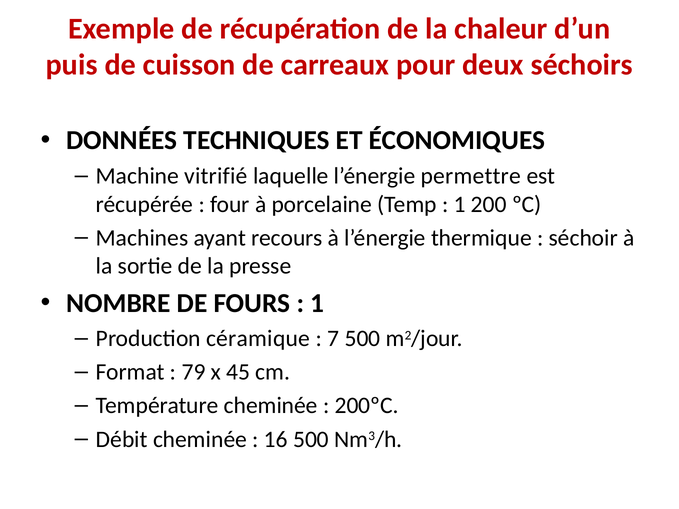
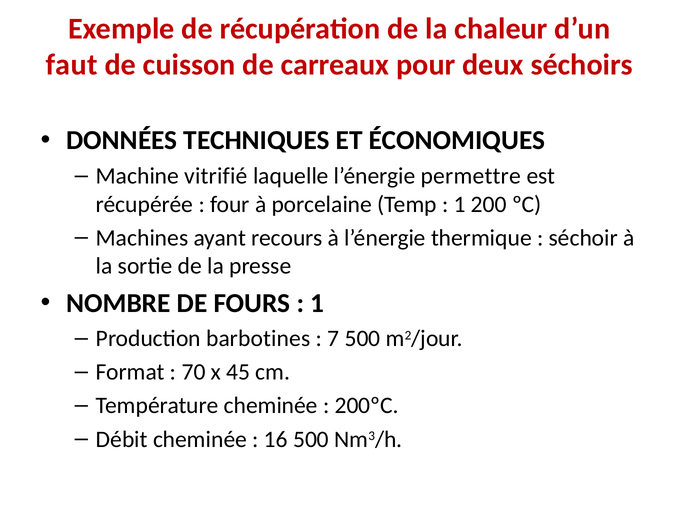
puis: puis -> faut (72, 65)
céramique: céramique -> barbotines (258, 339)
79: 79 -> 70 (194, 372)
